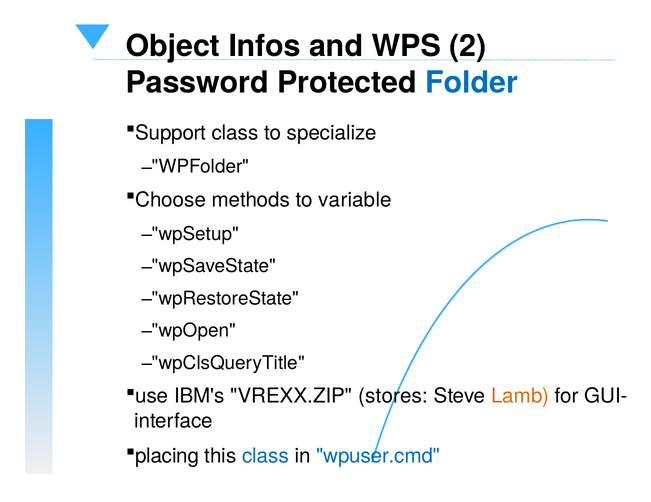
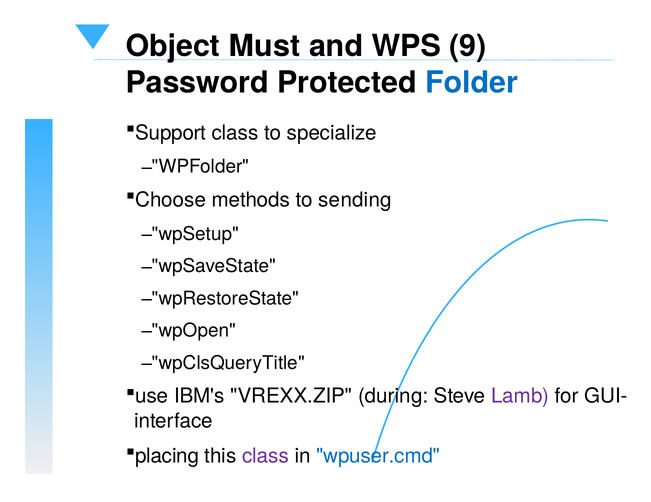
Infos: Infos -> Must (264, 46)
2: 2 -> 9 (468, 46)
variable: variable -> sending (355, 200)
stores: stores -> during (393, 396)
Lamb colour: orange -> purple (520, 396)
class colour: blue -> purple (265, 455)
